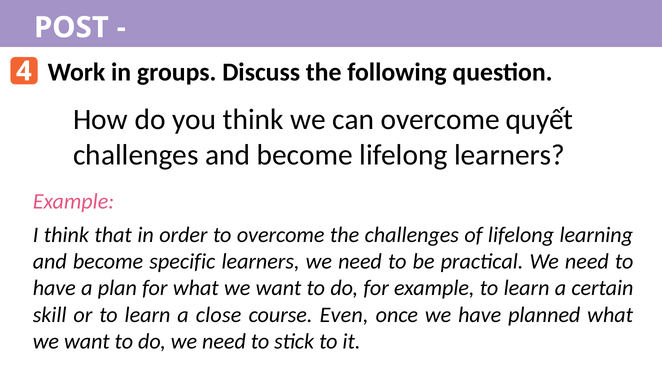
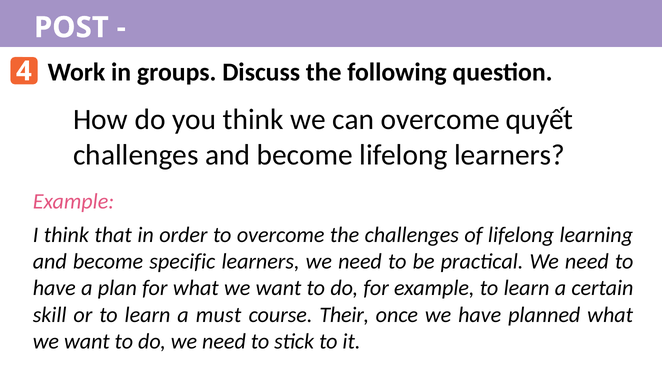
close: close -> must (219, 314)
Even: Even -> Their (344, 314)
